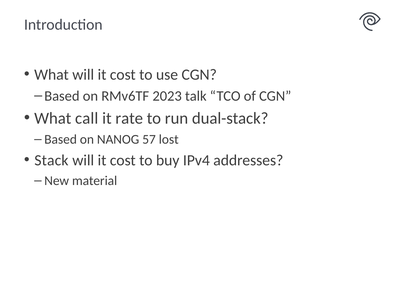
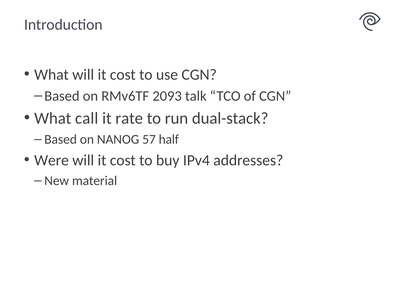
2023: 2023 -> 2093 (167, 96)
lost: lost -> half (169, 139)
Stack: Stack -> Were (52, 160)
